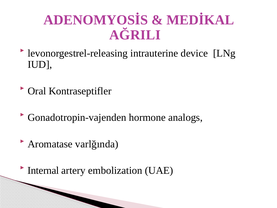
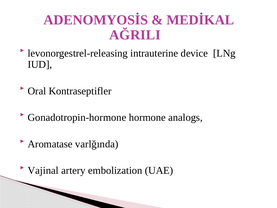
Gonadotropin-vajenden: Gonadotropin-vajenden -> Gonadotropin-hormone (77, 117)
Internal: Internal -> Vajinal (43, 170)
